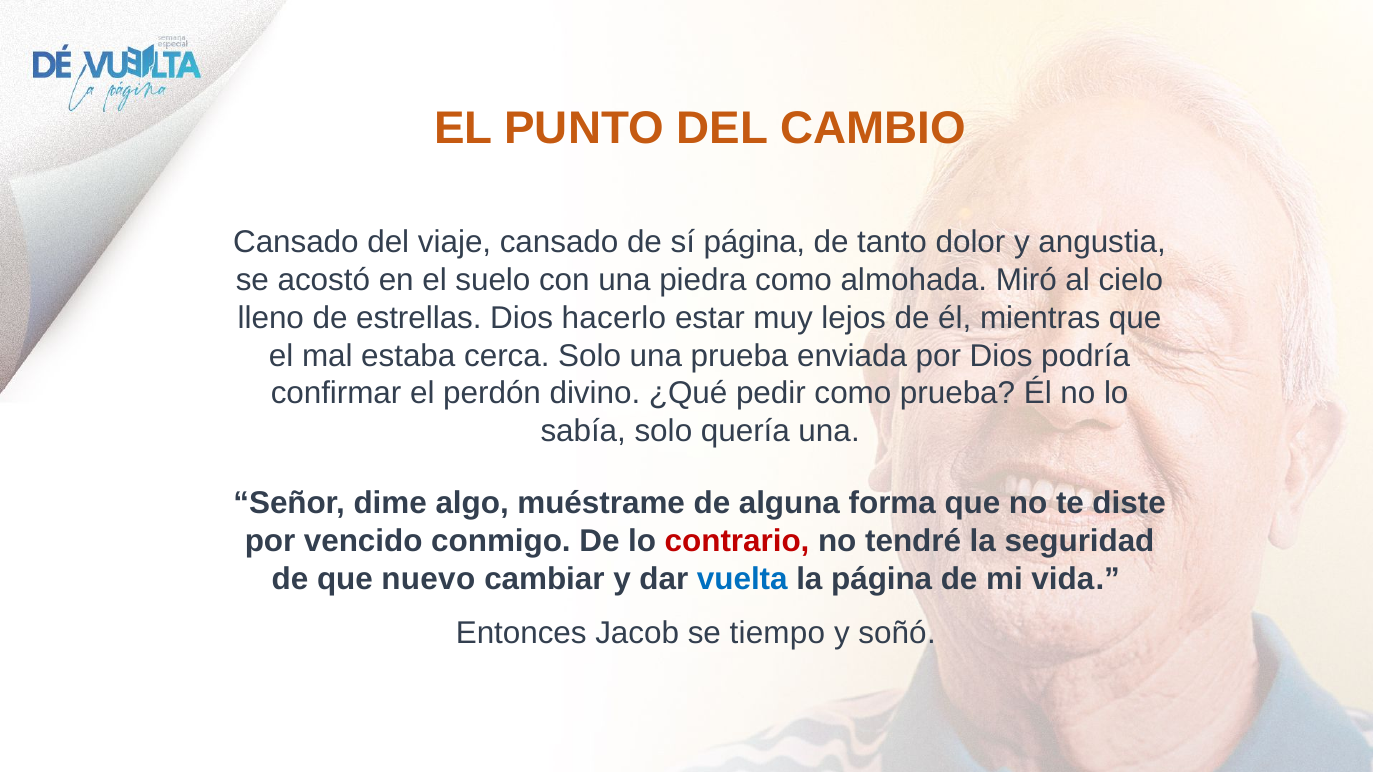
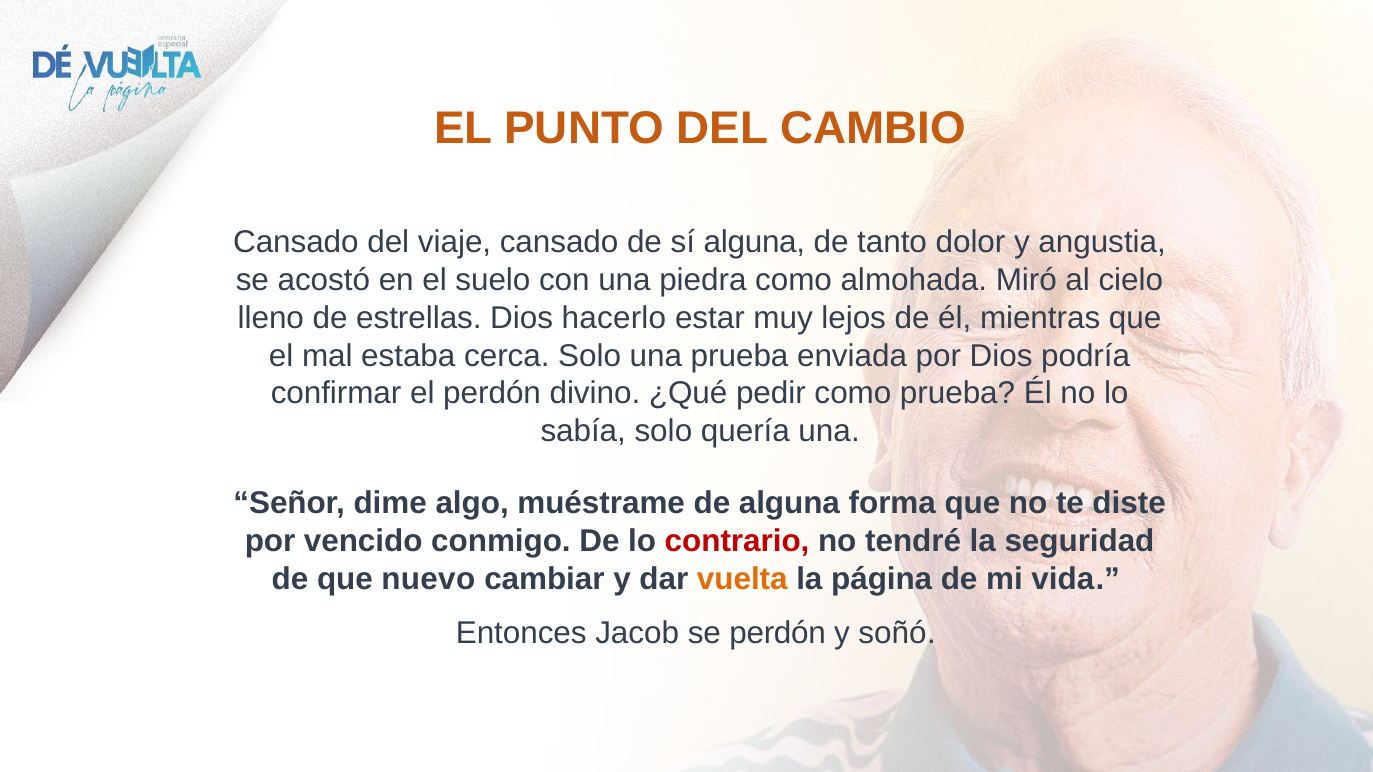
sí página: página -> alguna (754, 243)
vuelta colour: blue -> orange (742, 579)
se tiempo: tiempo -> perdón (778, 634)
